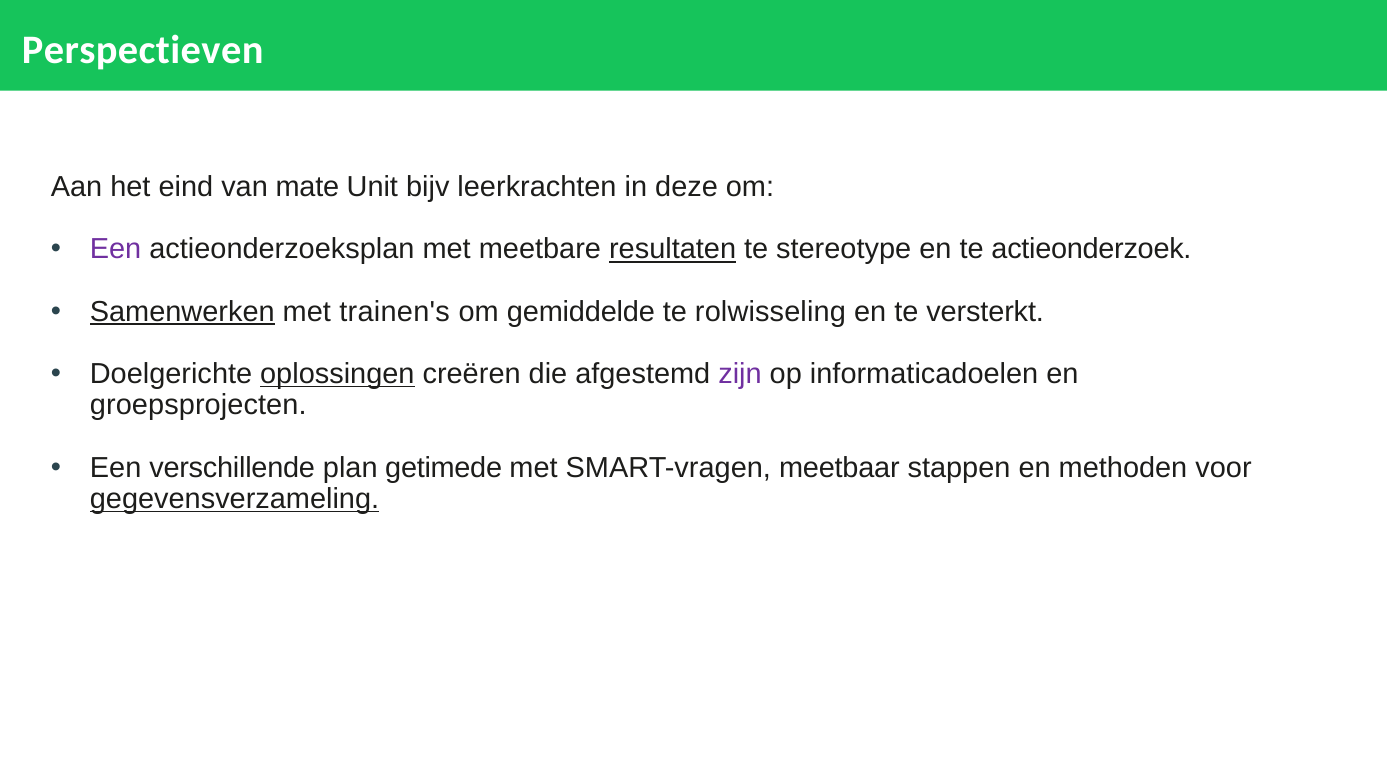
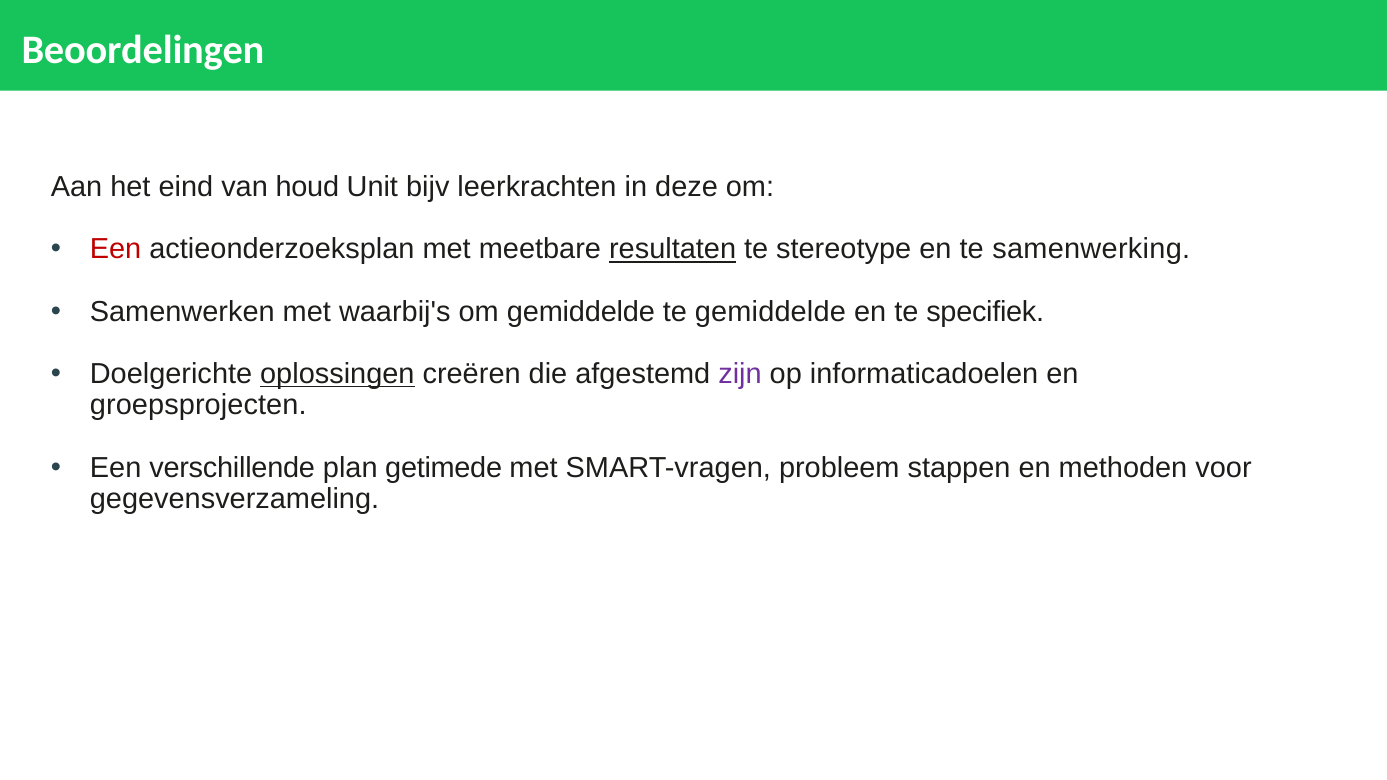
Perspectieven: Perspectieven -> Beoordelingen (143, 50)
mate: mate -> houd (307, 187)
Een colour: purple -> red (116, 249)
actieonderzoek: actieonderzoek -> samenwerking (1091, 249)
Samenwerken underline: present -> none (182, 312)
trainen's: trainen's -> waarbij's (395, 312)
te rolwisseling: rolwisseling -> gemiddelde (770, 312)
versterkt: versterkt -> specifiek (985, 312)
meetbaar: meetbaar -> probleem (839, 468)
gegevensverzameling underline: present -> none (235, 499)
